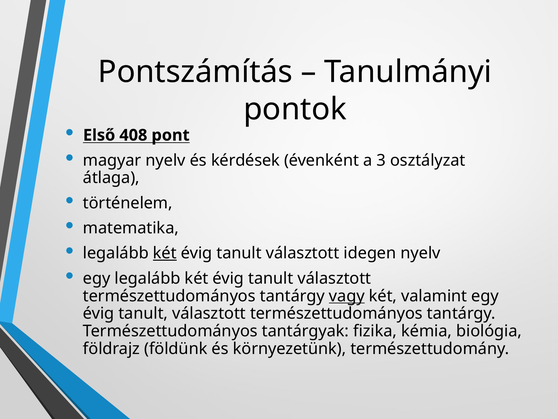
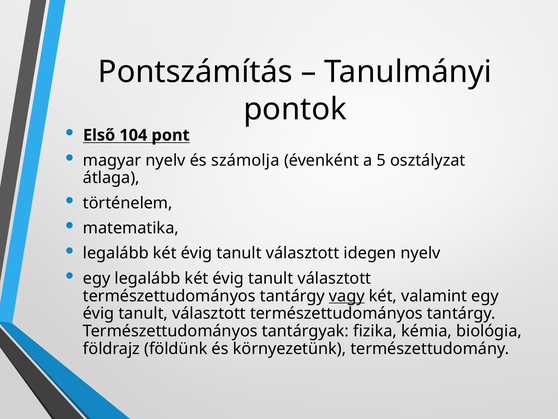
408: 408 -> 104 (133, 135)
kérdések: kérdések -> számolja (245, 160)
3: 3 -> 5 (381, 160)
két underline: present -> none (165, 253)
